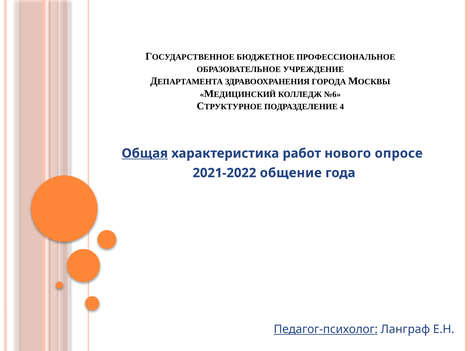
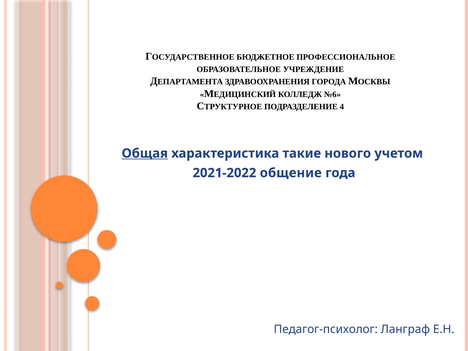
работ: работ -> такие (302, 153)
опросе: опросе -> учетом (399, 153)
Педагог-психолог underline: present -> none (326, 329)
